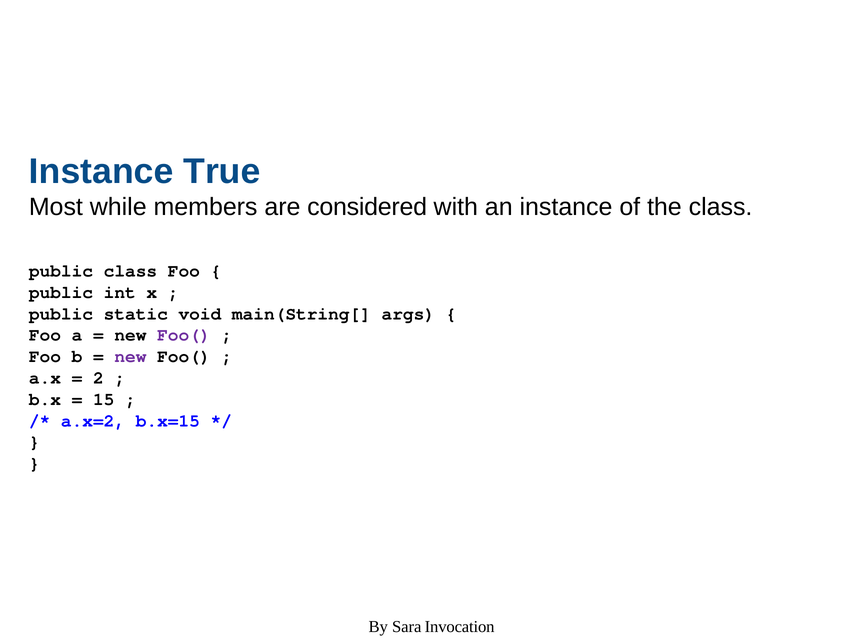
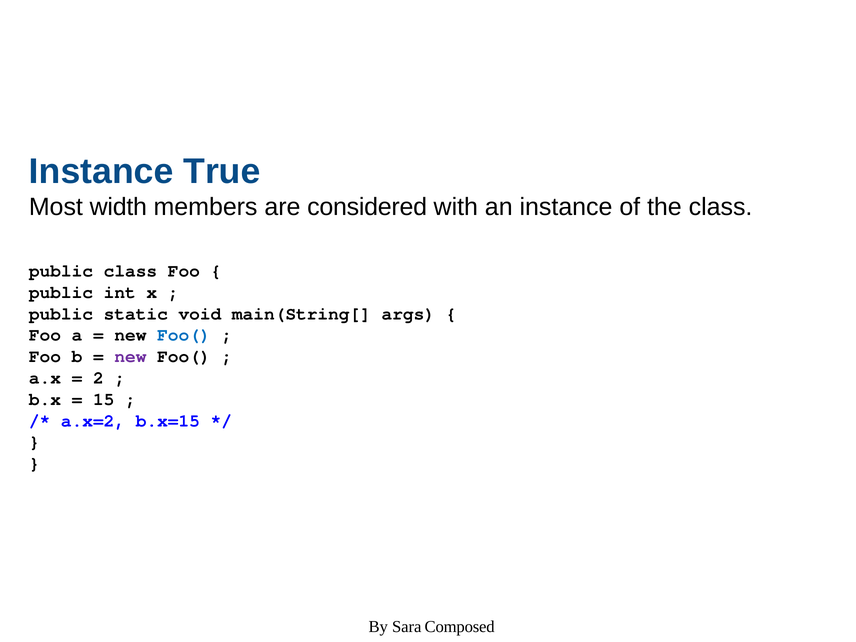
while: while -> width (118, 207)
Foo( colour: purple -> blue (184, 335)
Invocation: Invocation -> Composed (460, 627)
